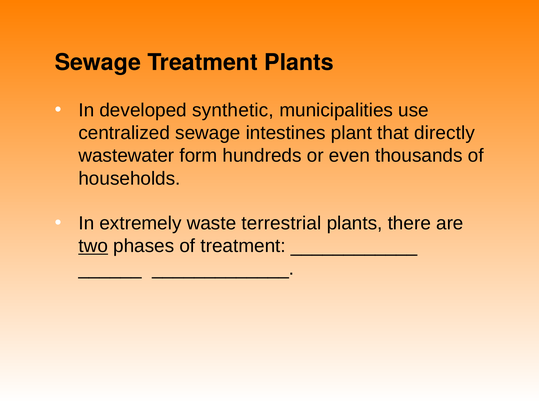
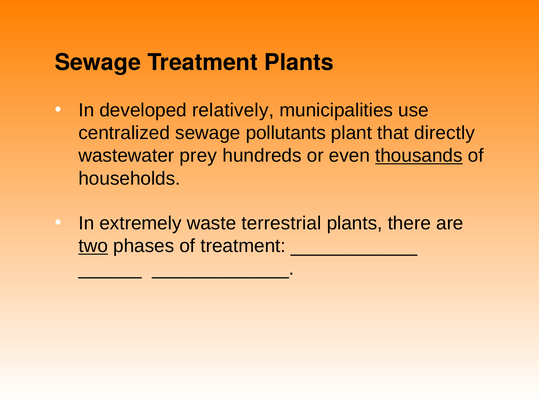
synthetic: synthetic -> relatively (233, 110)
intestines: intestines -> pollutants (286, 133)
form: form -> prey (198, 156)
thousands underline: none -> present (419, 156)
